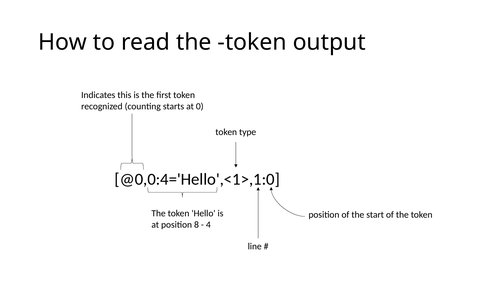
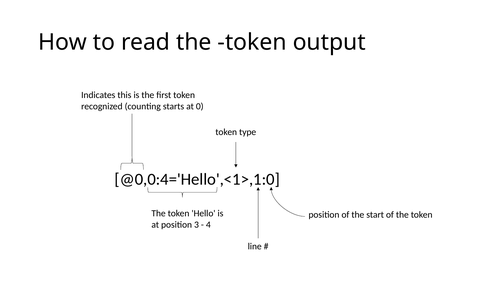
8: 8 -> 3 (197, 225)
